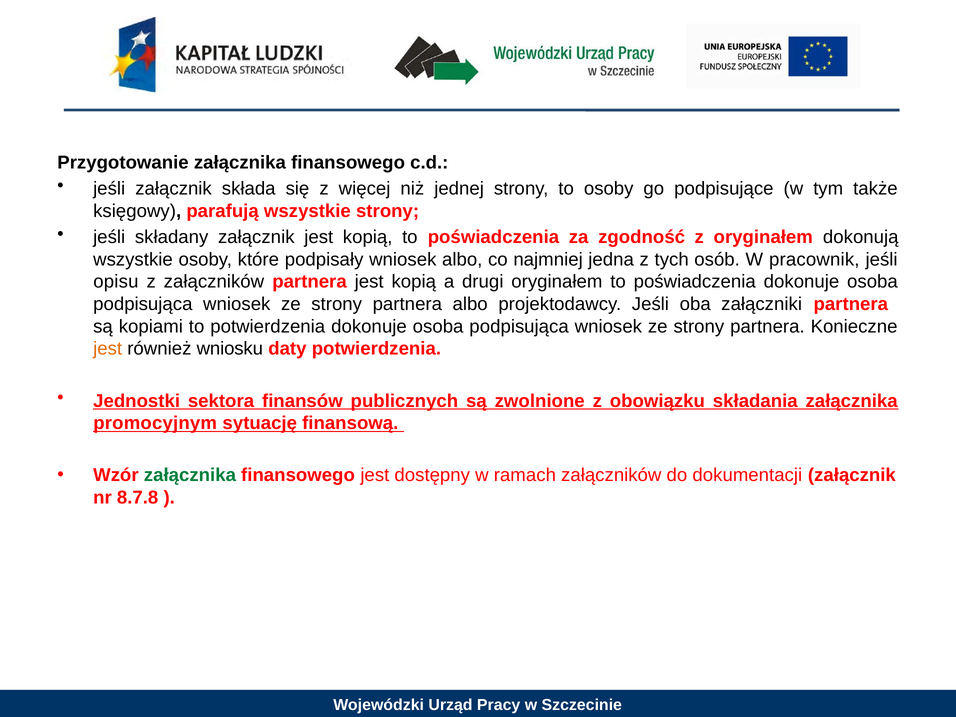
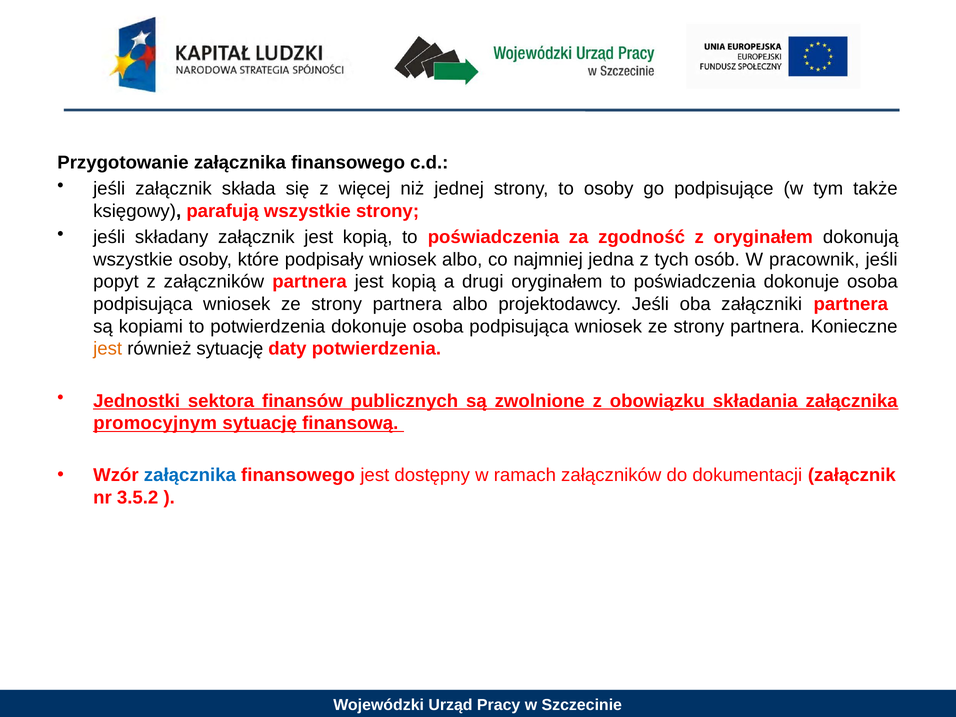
opisu: opisu -> popyt (116, 282)
również wniosku: wniosku -> sytuację (230, 349)
załącznika colour: green -> blue (190, 475)
8.7.8: 8.7.8 -> 3.5.2 (138, 498)
